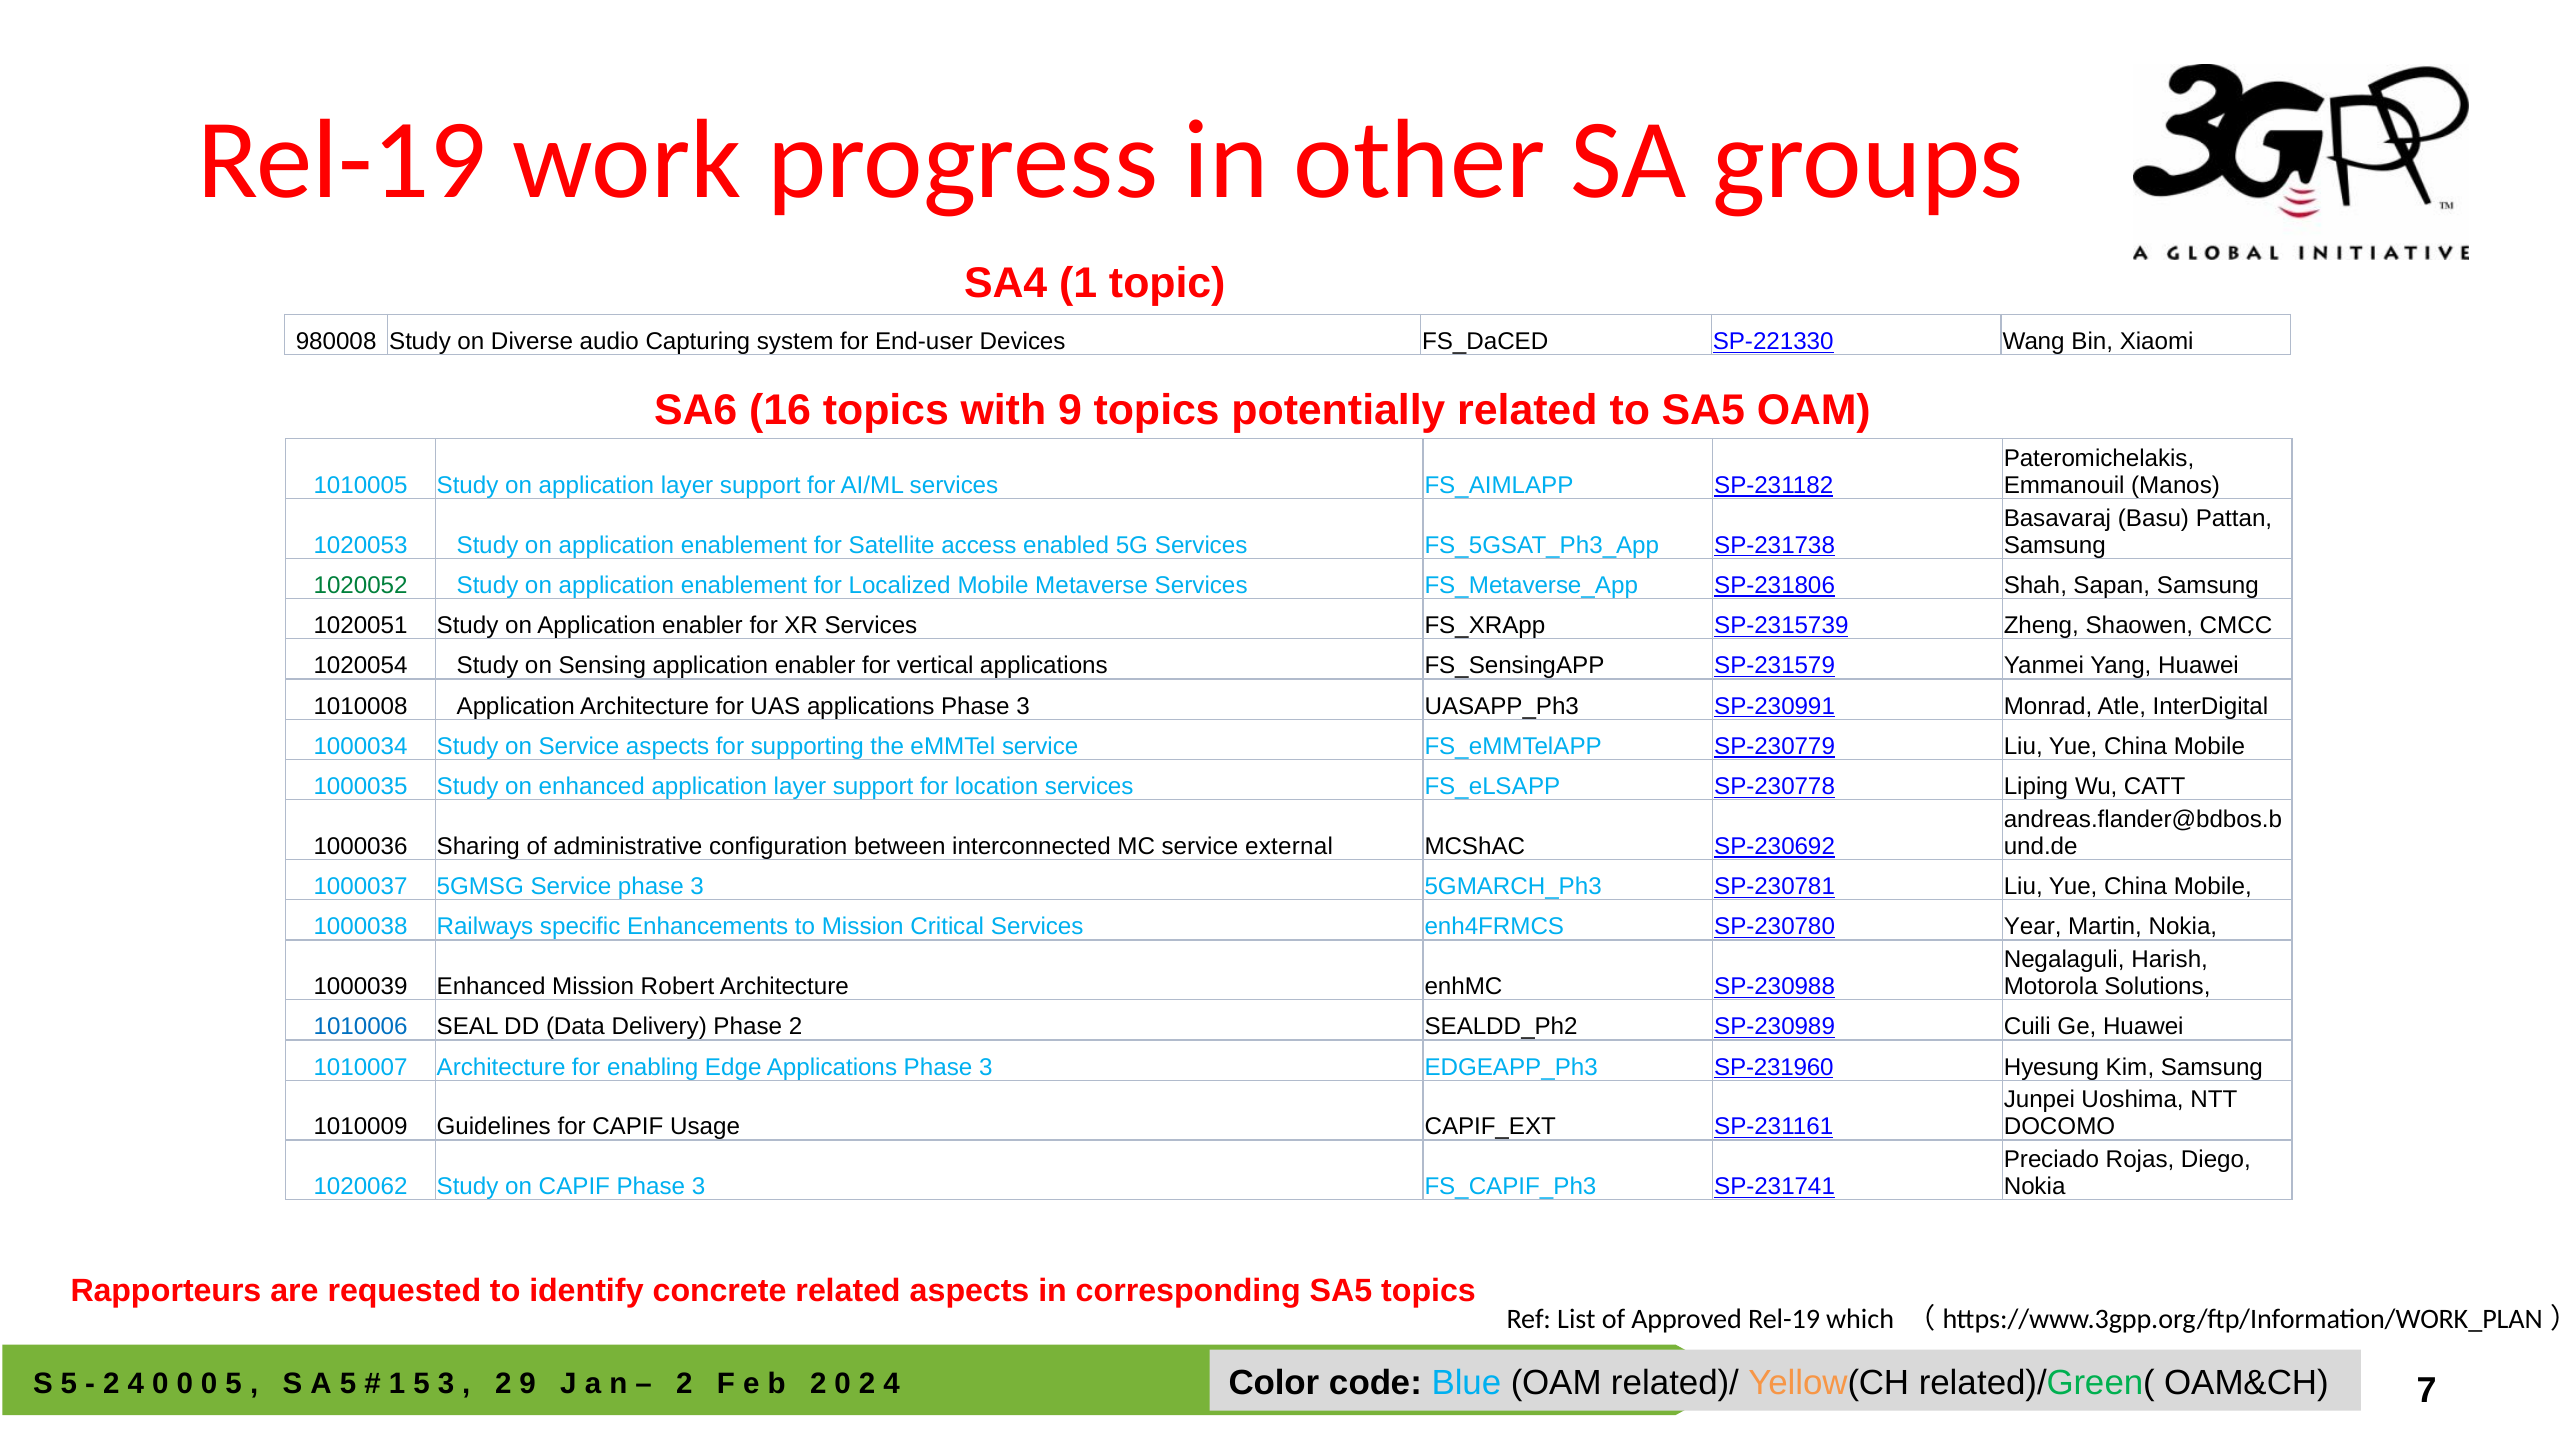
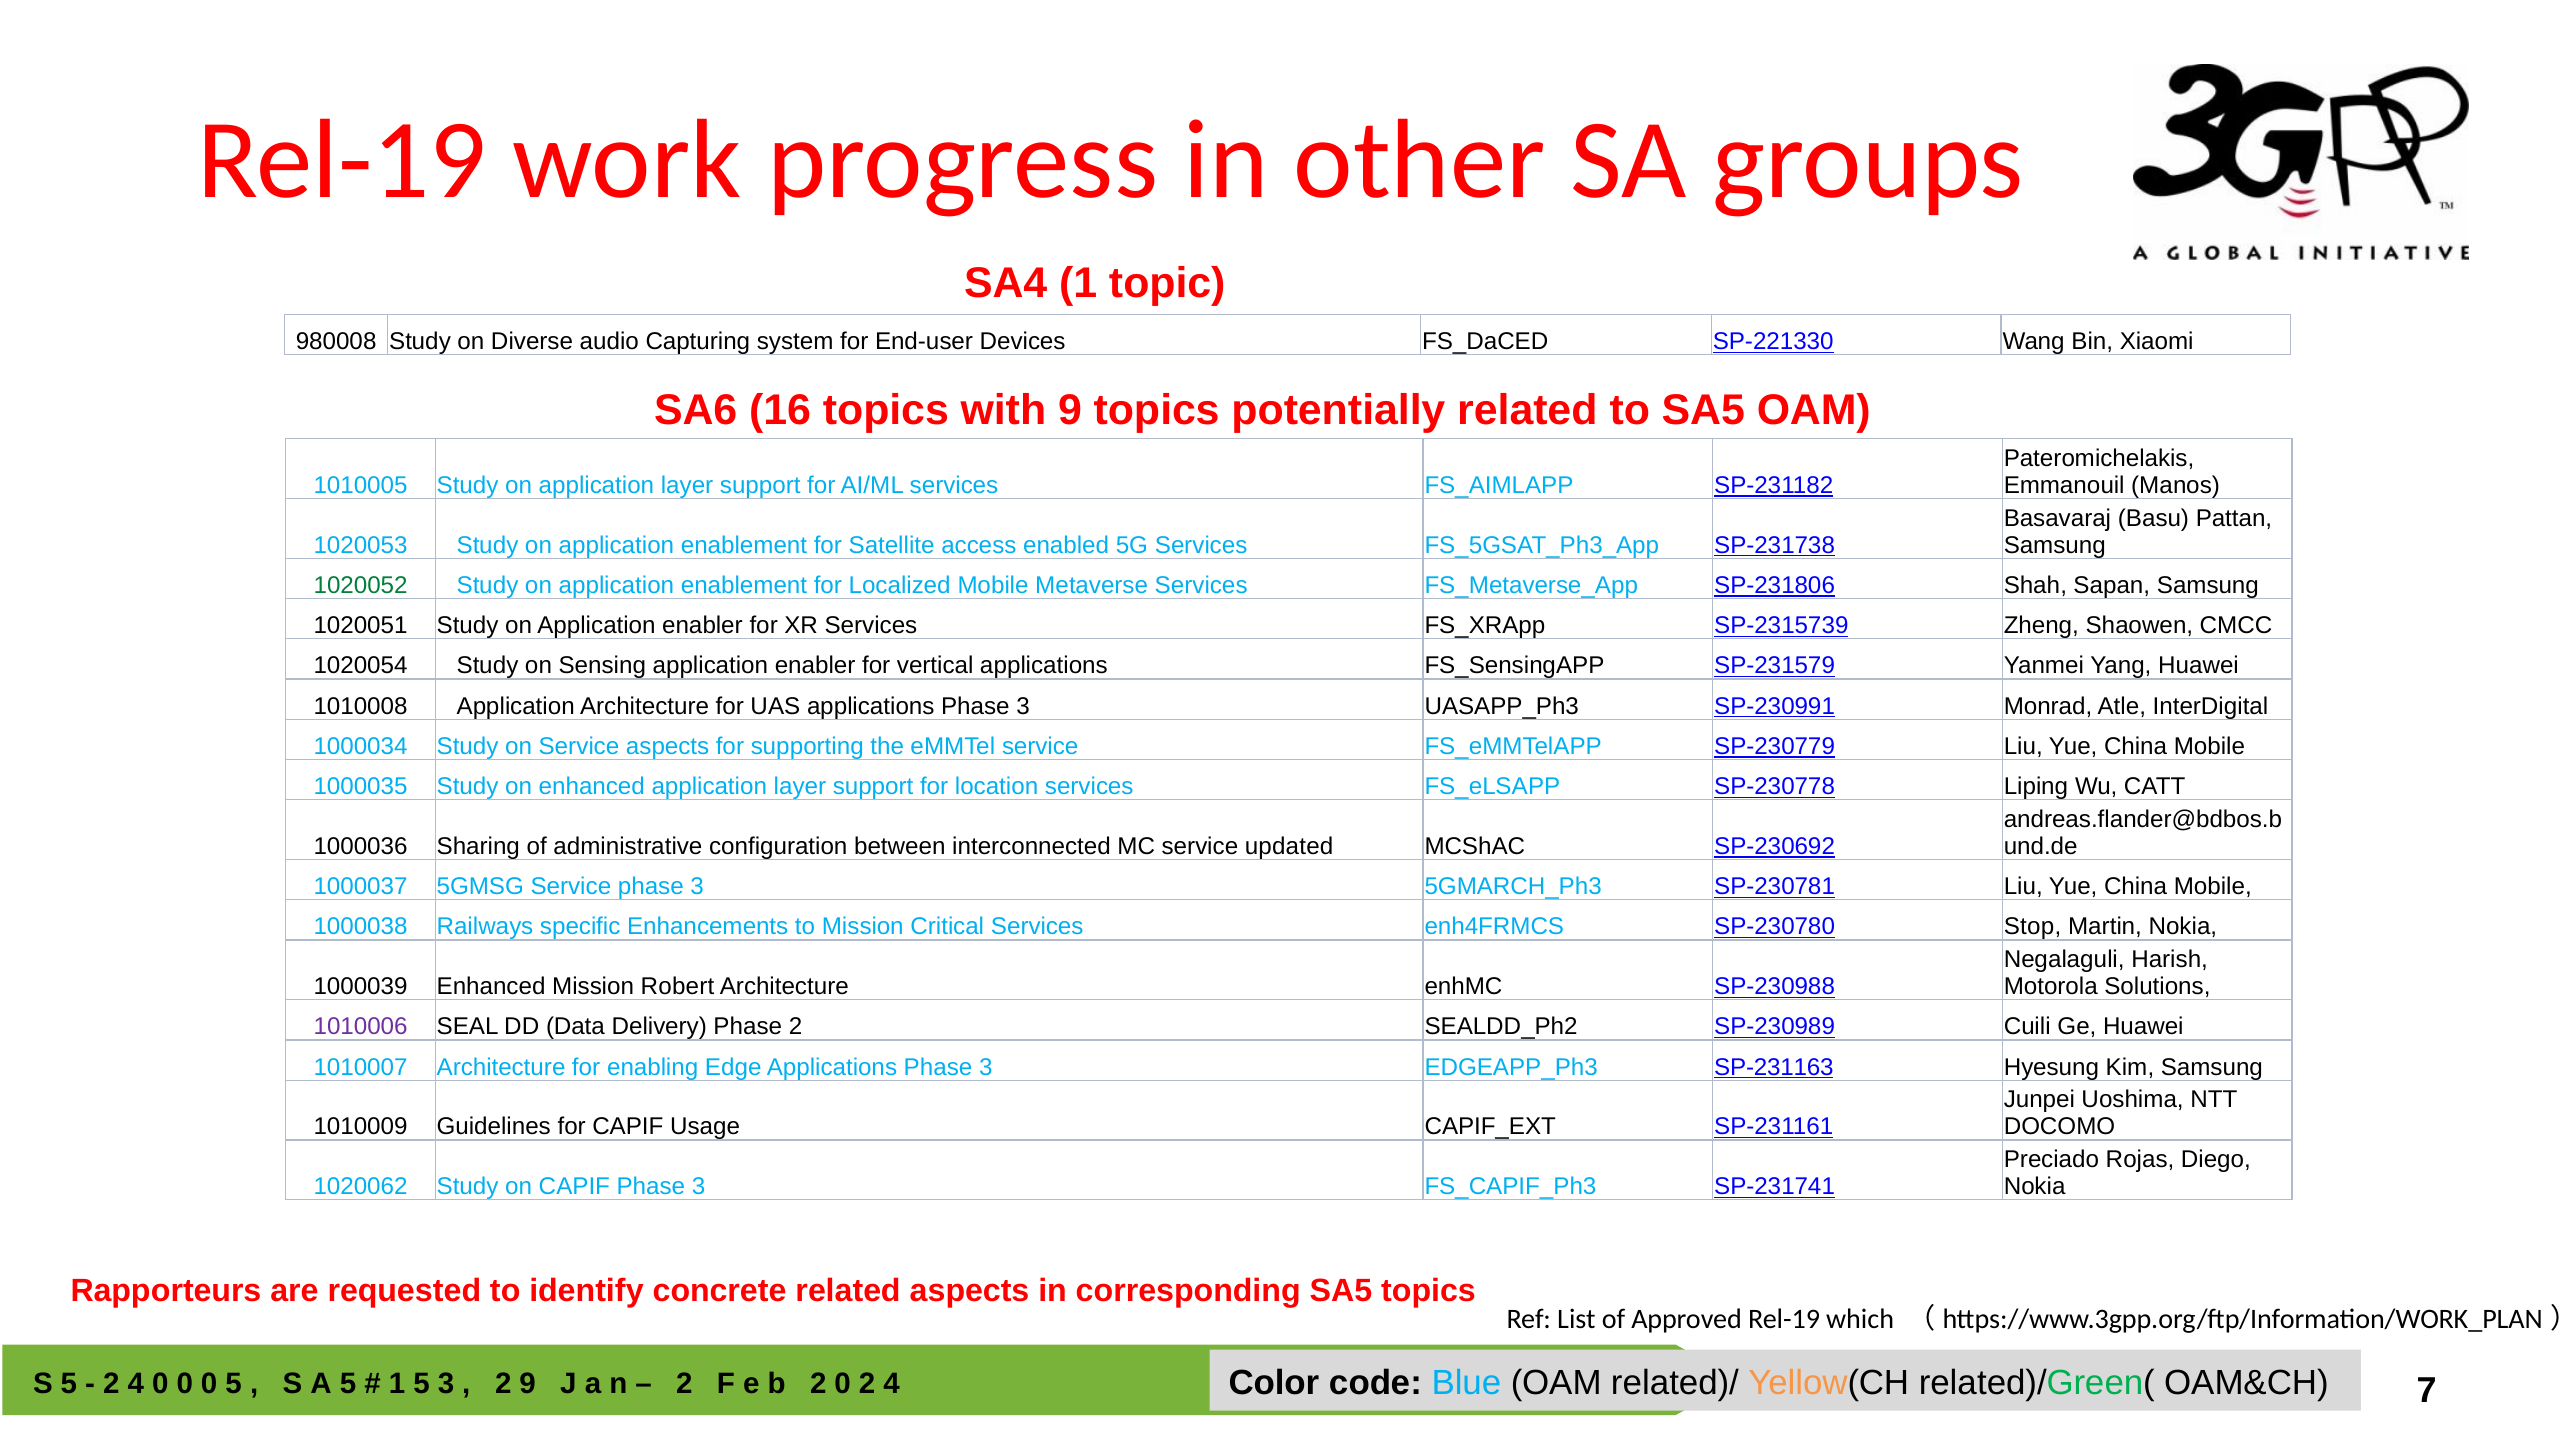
external: external -> updated (1289, 846)
Year: Year -> Stop (2033, 927)
1010006 colour: blue -> purple (361, 1027)
SP-231960: SP-231960 -> SP-231163 (1774, 1067)
